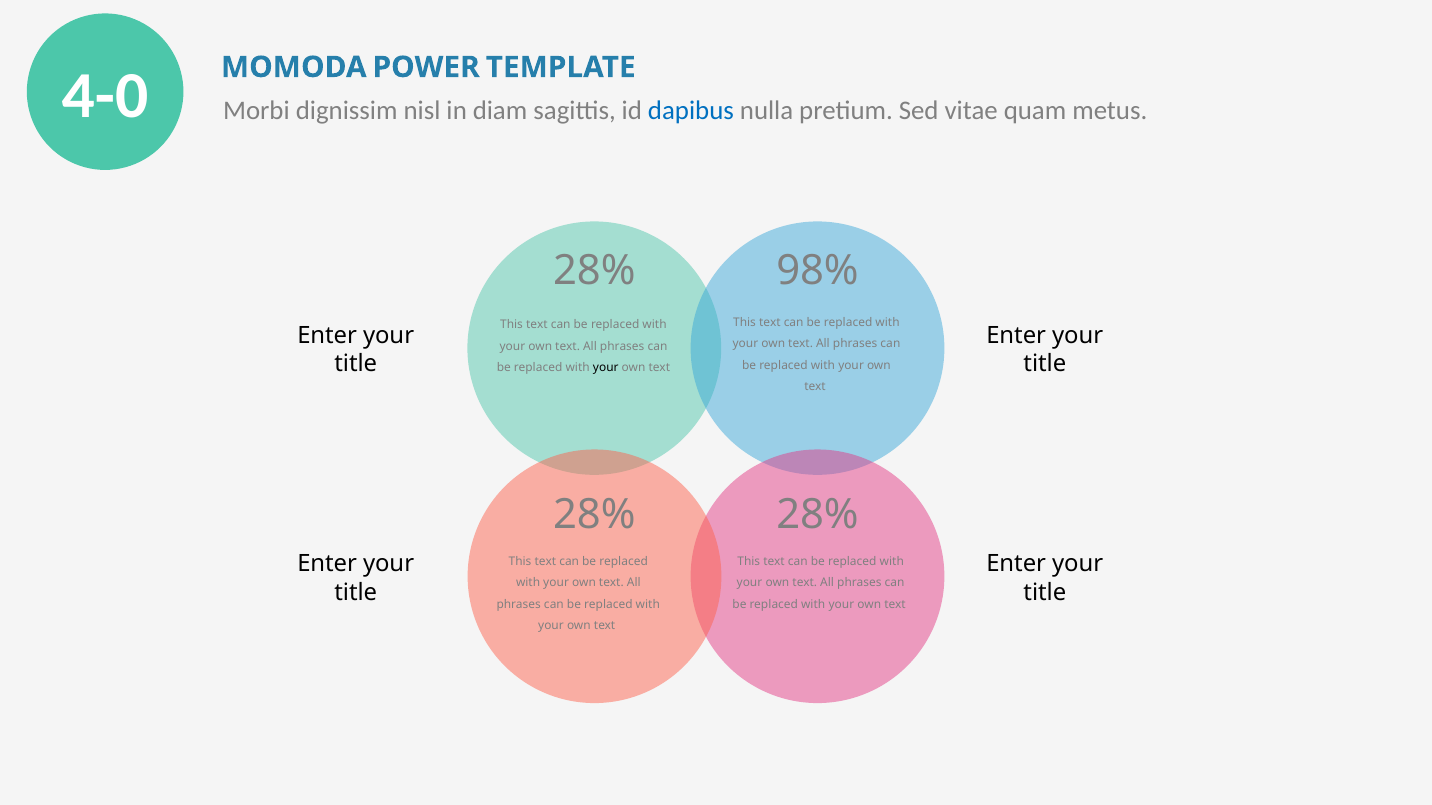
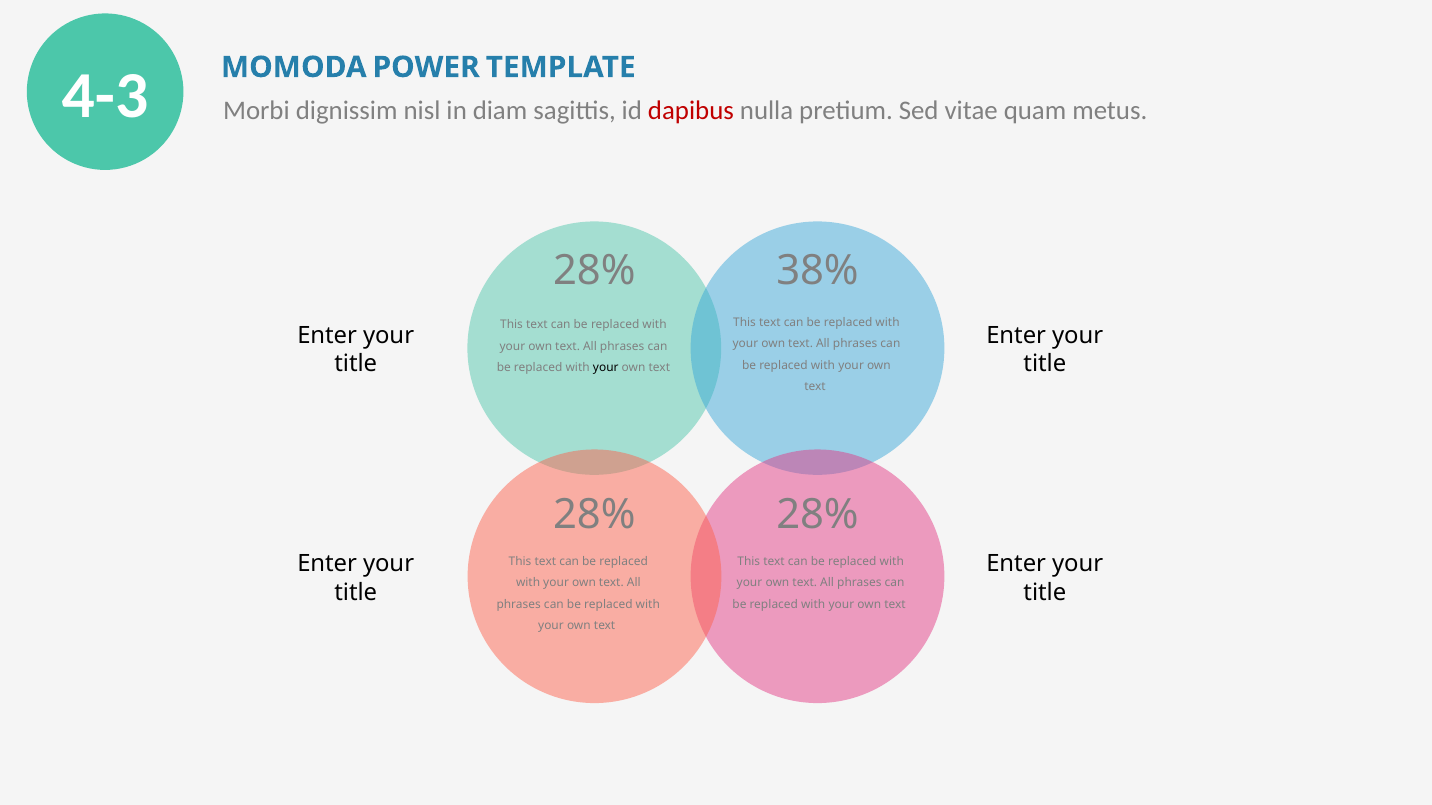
4-0: 4-0 -> 4-3 (105, 96)
dapibus colour: blue -> red (691, 111)
98%: 98% -> 38% (818, 270)
